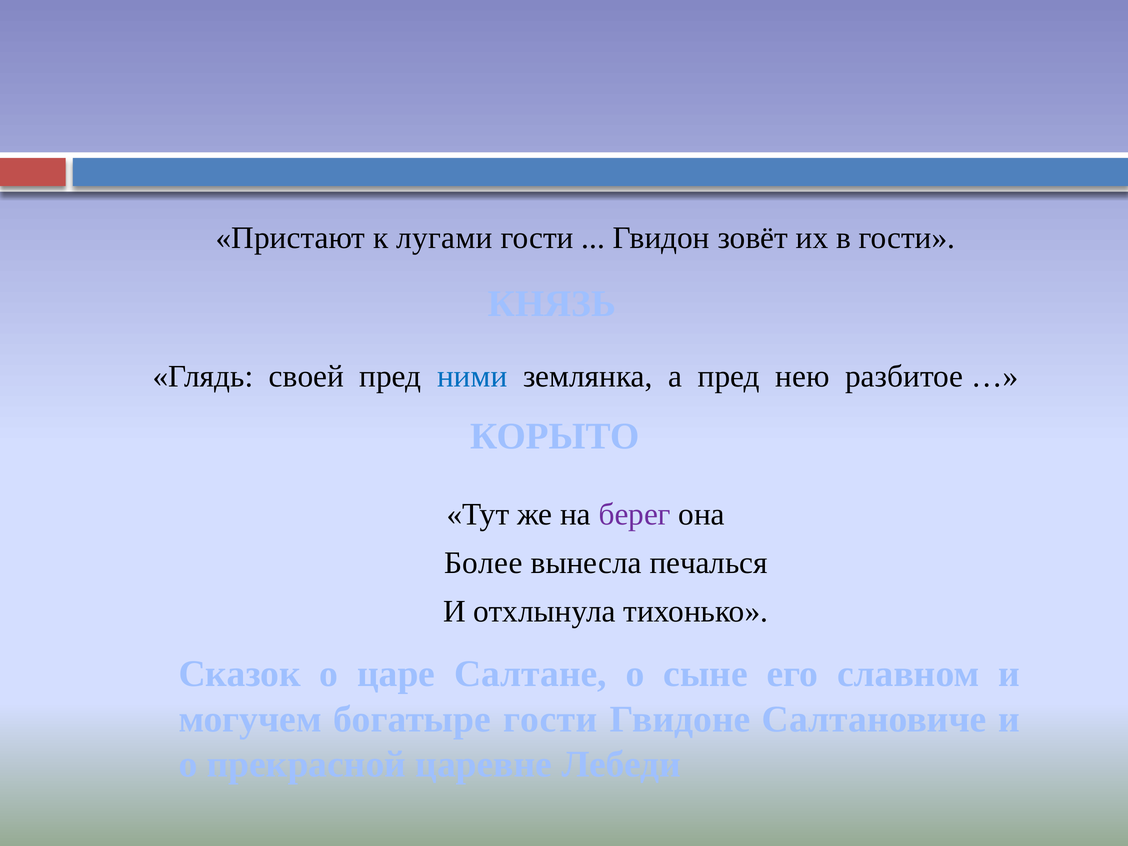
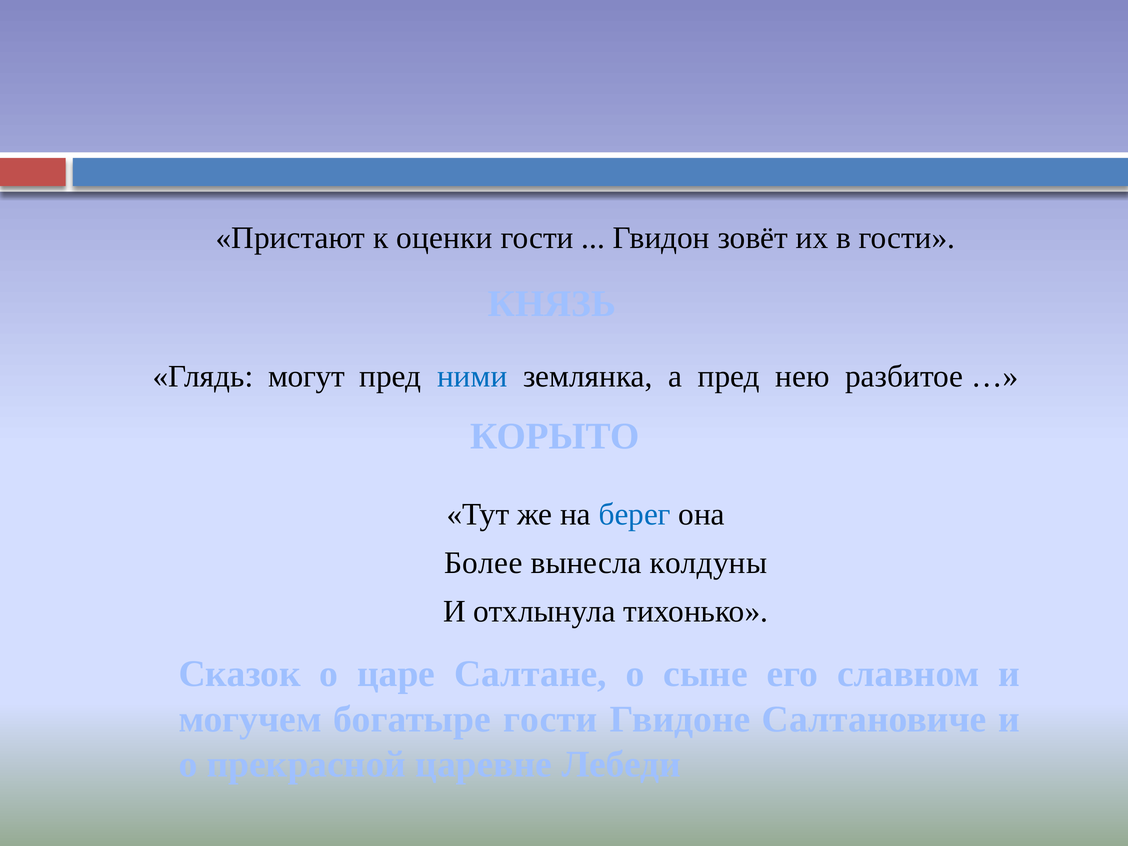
лугами: лугами -> оценки (444, 238)
своей: своей -> могут (307, 376)
берег colour: purple -> blue (635, 514)
печалься: печалься -> колдуны (708, 563)
